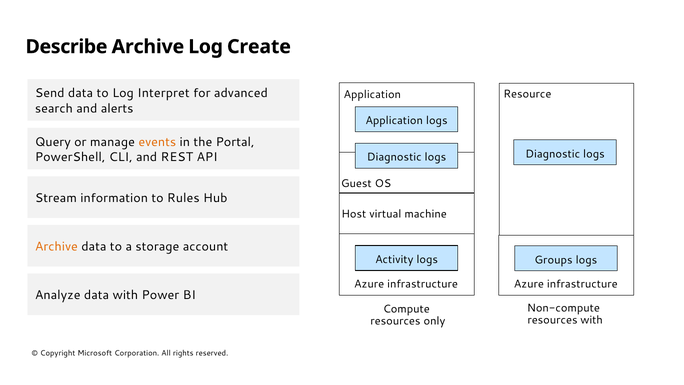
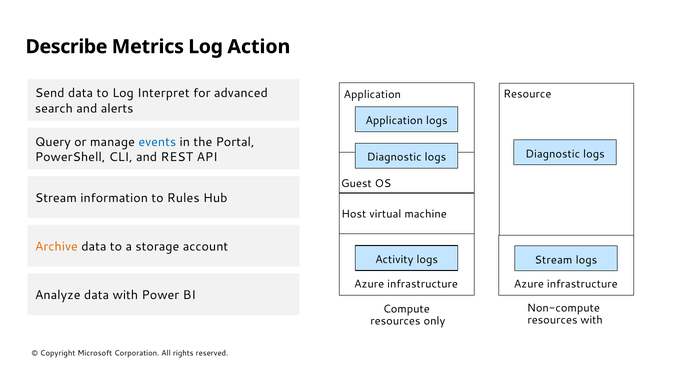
Describe Archive: Archive -> Metrics (148, 47)
Create: Create -> Action (259, 47)
events colour: orange -> blue (157, 142)
Groups: Groups -> Stream (553, 260)
